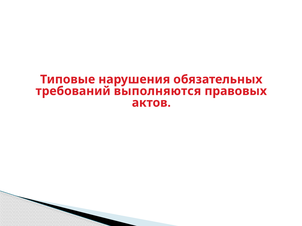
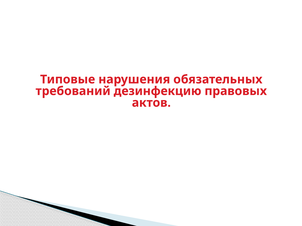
выполняются: выполняются -> дезинфекцию (158, 91)
